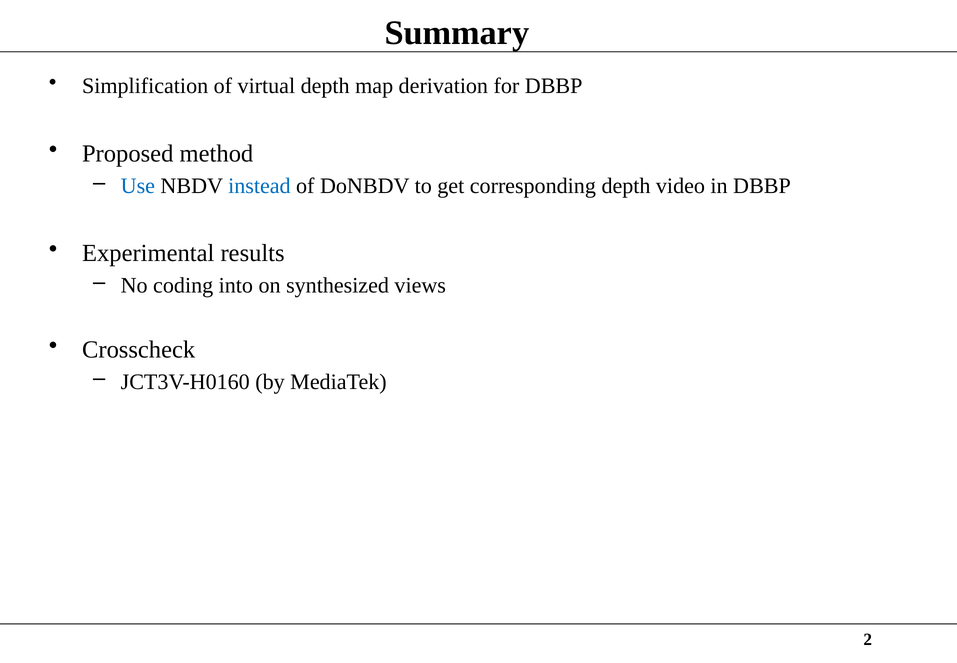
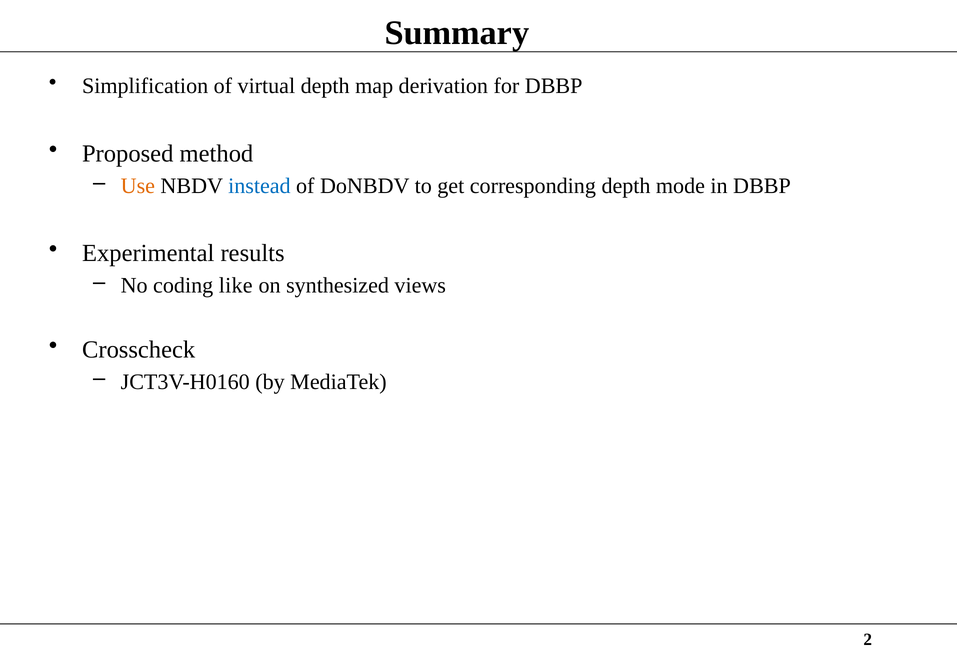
Use colour: blue -> orange (138, 186)
video: video -> mode (680, 186)
into: into -> like (236, 285)
